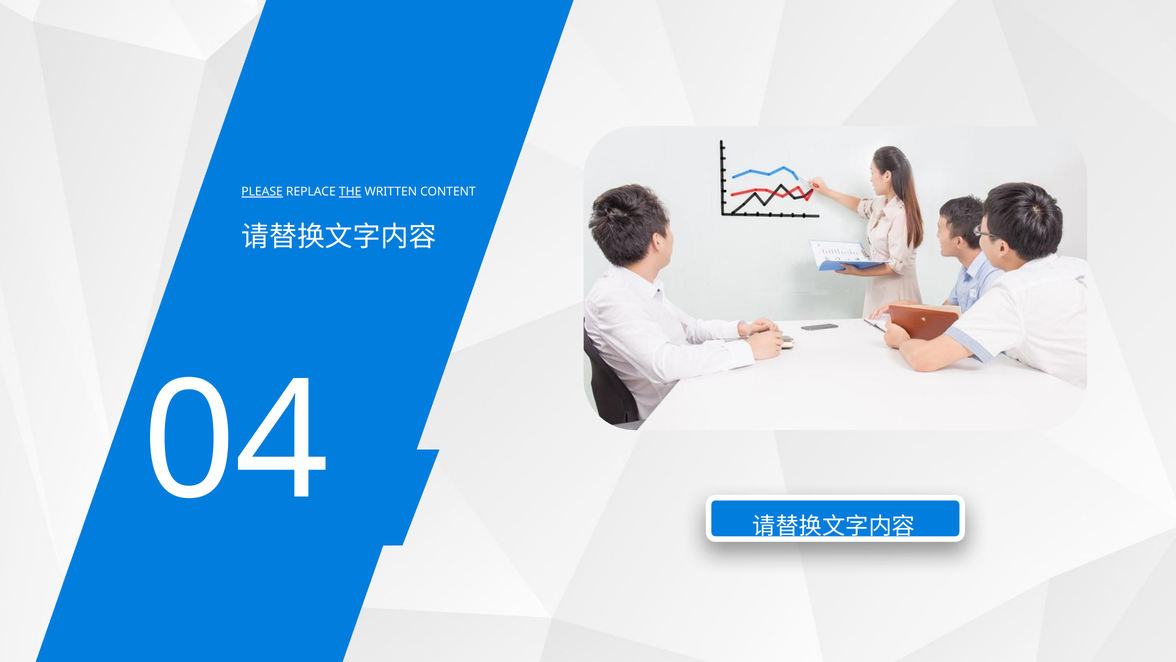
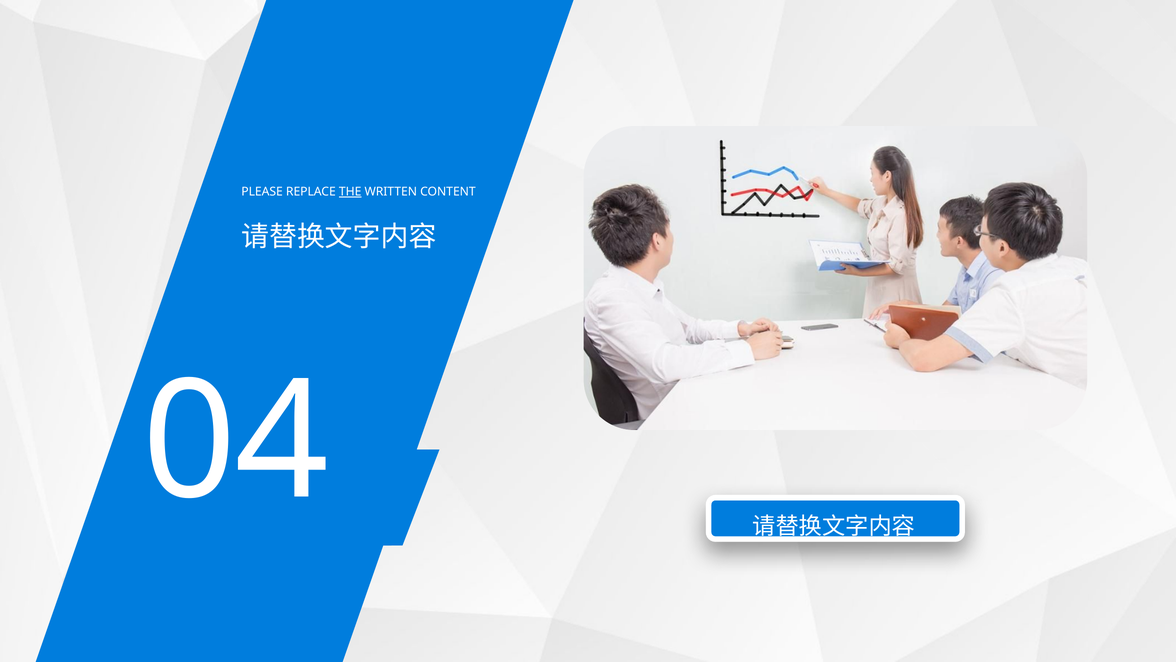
PLEASE underline: present -> none (262, 192)
